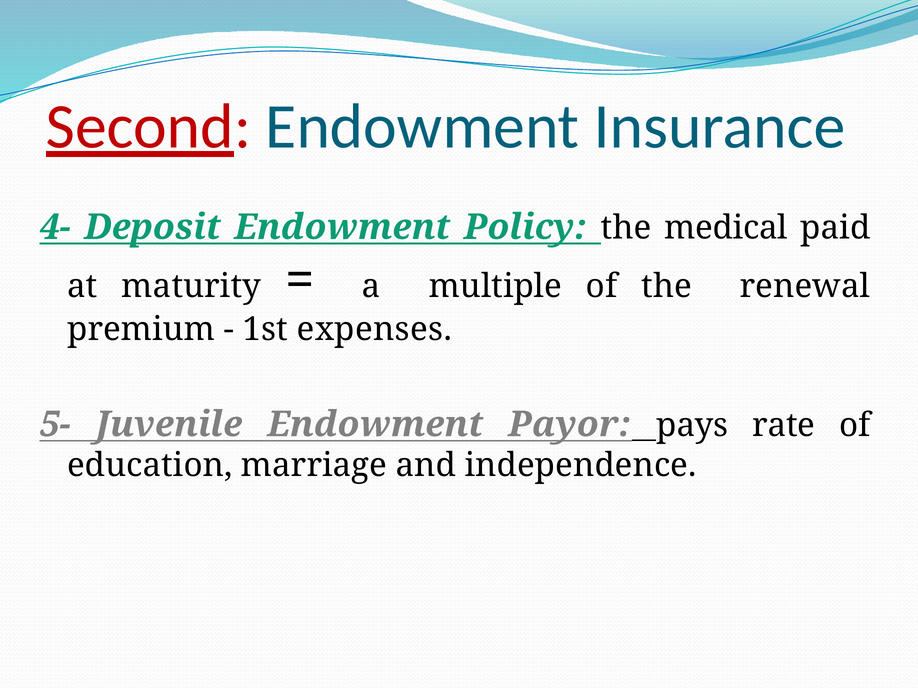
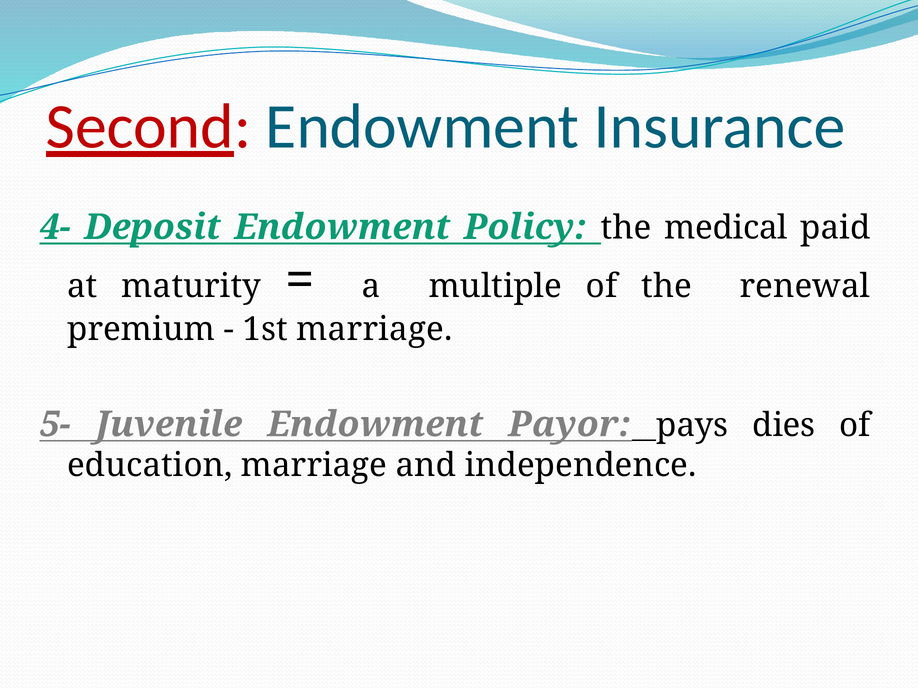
1st expenses: expenses -> marriage (374, 330)
rate: rate -> dies (784, 426)
